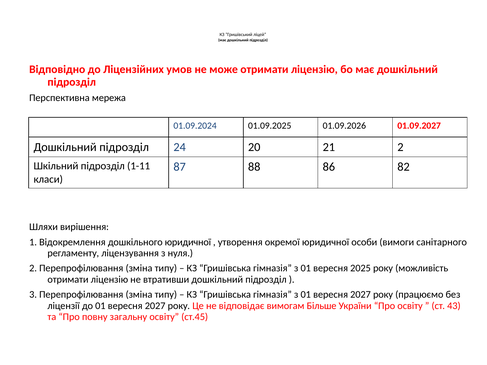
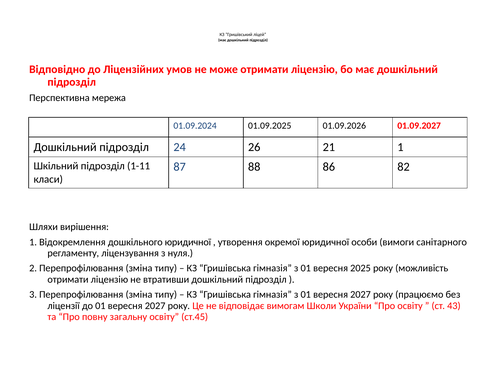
20: 20 -> 26 (254, 147)
21 2: 2 -> 1 (400, 147)
Більше: Більше -> Школи (322, 306)
